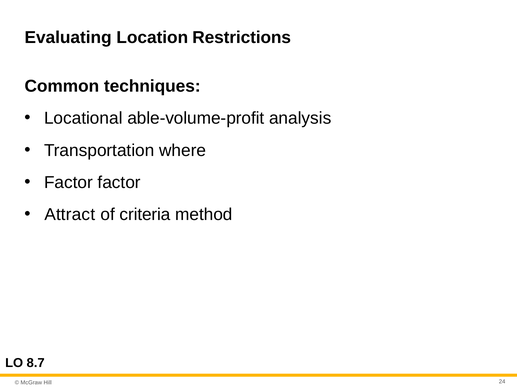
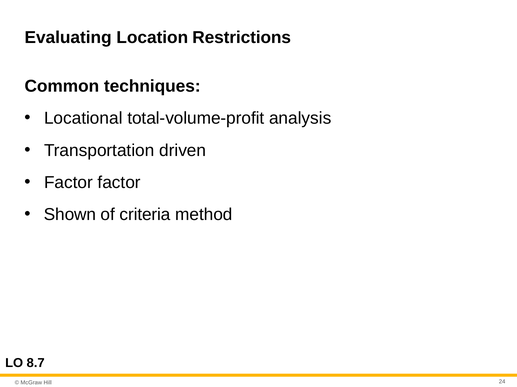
able-volume-profit: able-volume-profit -> total-volume-profit (196, 118)
where: where -> driven (183, 151)
Attract: Attract -> Shown (70, 215)
